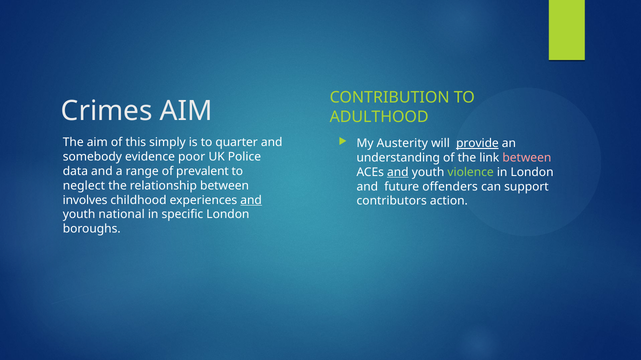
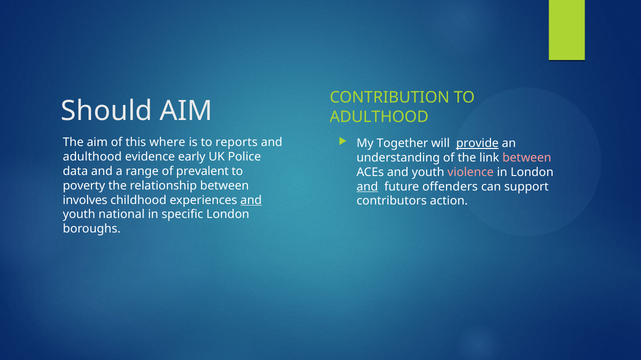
Crimes: Crimes -> Should (107, 111)
Austerity: Austerity -> Together (402, 144)
simply: simply -> where (167, 143)
quarter: quarter -> reports (237, 143)
somebody: somebody -> adulthood (92, 157)
poor: poor -> early (192, 157)
and underline: present -> none (398, 172)
violence colour: light green -> pink (471, 172)
neglect: neglect -> poverty (84, 186)
and underline: none -> present (367, 187)
